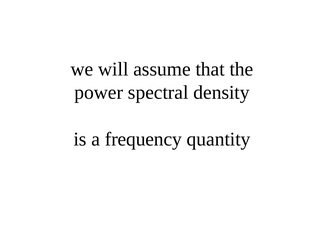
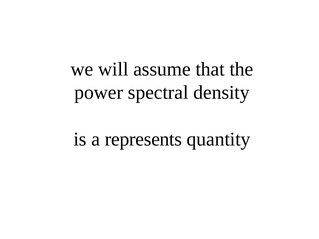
frequency: frequency -> represents (143, 139)
